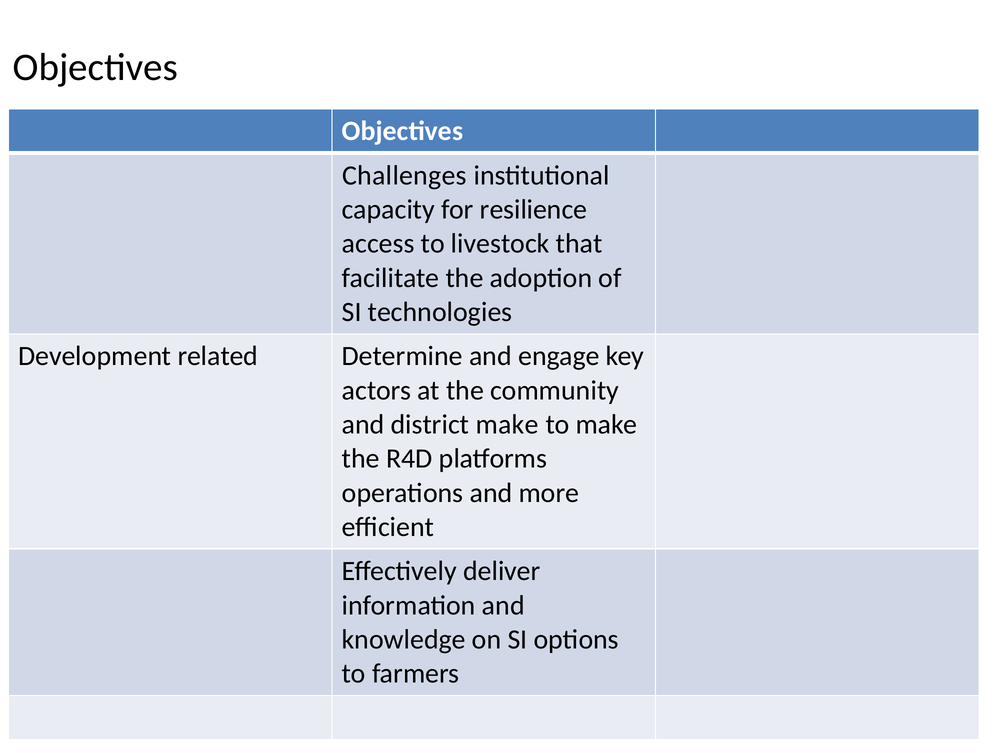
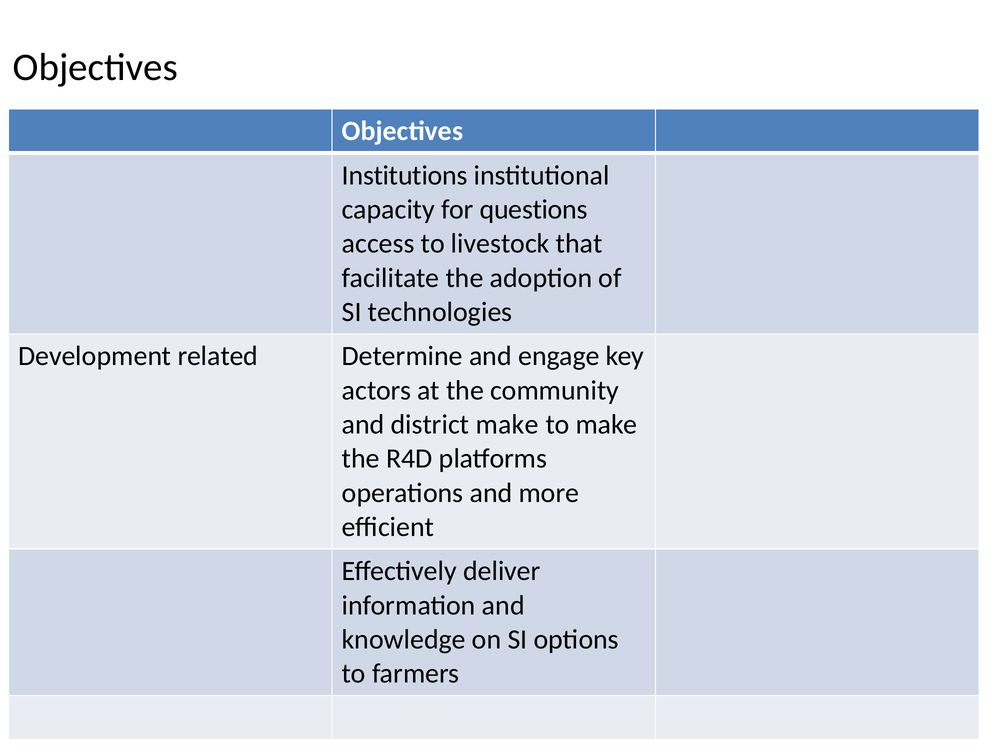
Challenges: Challenges -> Institutions (405, 175)
resilience: resilience -> questions (534, 210)
